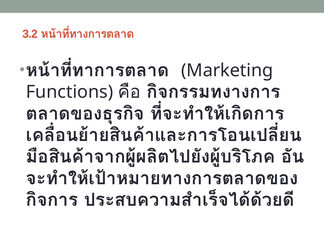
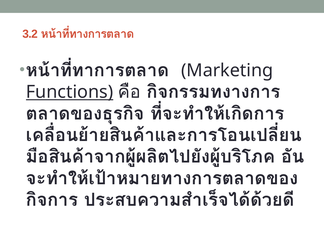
Functions underline: none -> present (70, 92)
